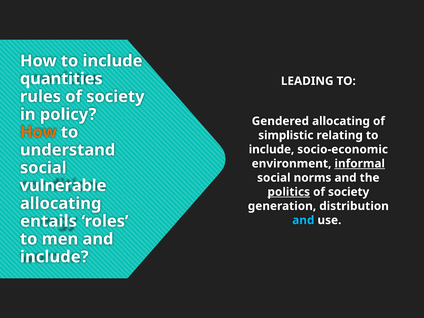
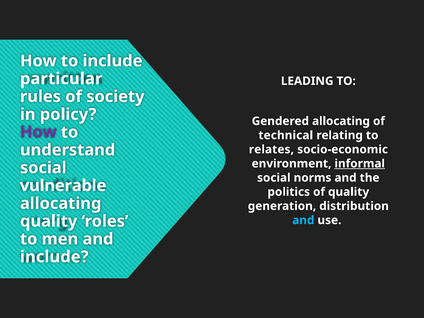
quantities: quantities -> particular (61, 79)
How colour: orange -> purple (38, 132)
simplistic: simplistic -> technical (286, 135)
include: include -> relates (271, 149)
politics underline: present -> none (289, 192)
society: society -> quality (349, 192)
entails: entails -> quality (49, 221)
